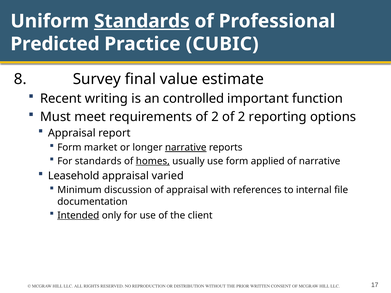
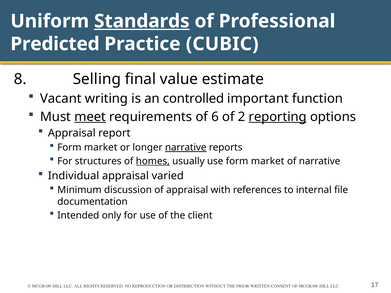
Survey: Survey -> Selling (97, 79)
Recent: Recent -> Vacant (61, 99)
meet underline: none -> present (90, 117)
requirements of 2: 2 -> 6 (215, 117)
reporting underline: none -> present (278, 117)
For standards: standards -> structures (98, 161)
use form applied: applied -> market (268, 161)
Leasehold: Leasehold -> Individual (74, 176)
Intended underline: present -> none (78, 216)
